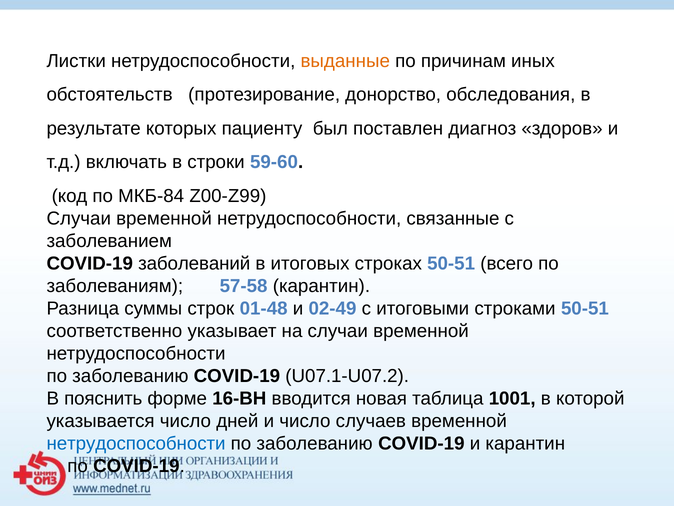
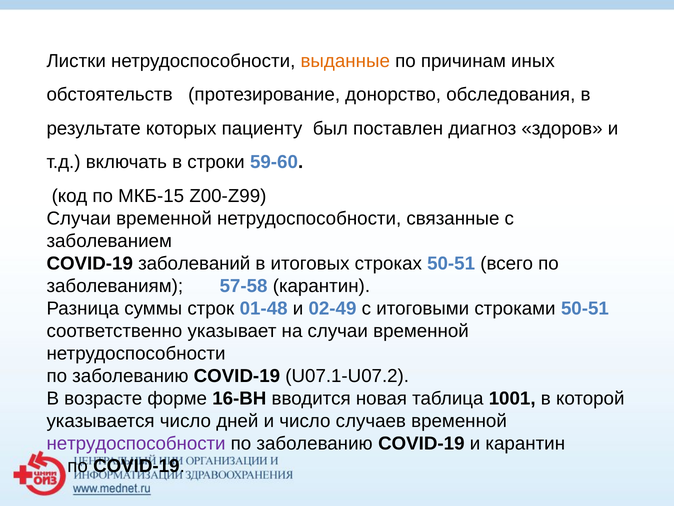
МКБ-84: МКБ-84 -> МКБ-15 (151, 196)
пояснить: пояснить -> возрасте (103, 398)
нетрудоспособности colour: blue -> purple (136, 443)
